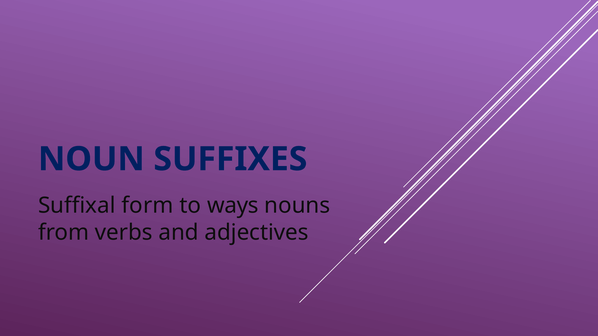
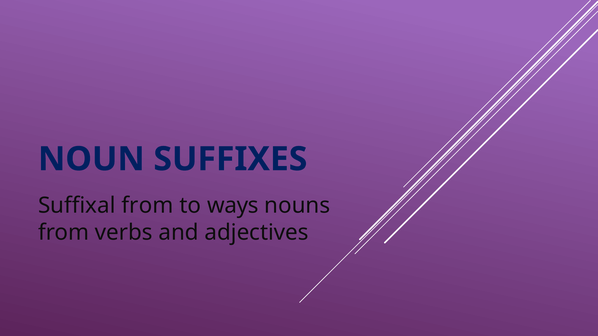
Suffixal form: form -> from (147, 206)
